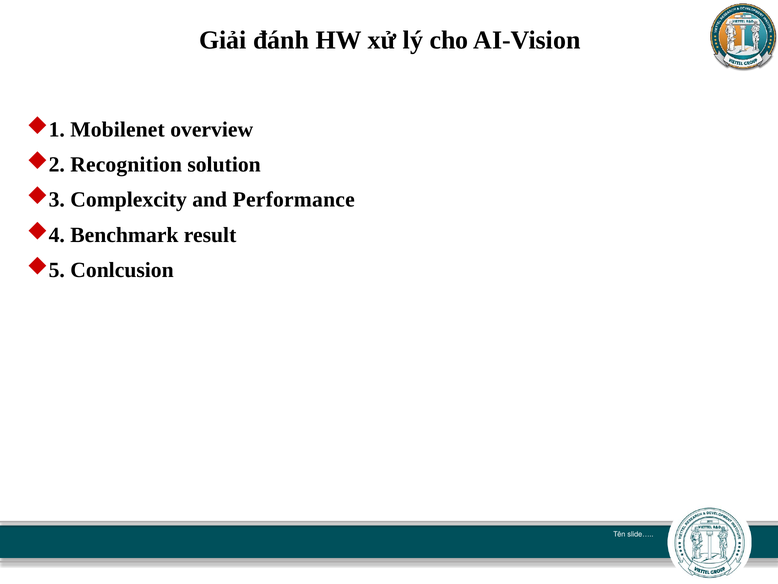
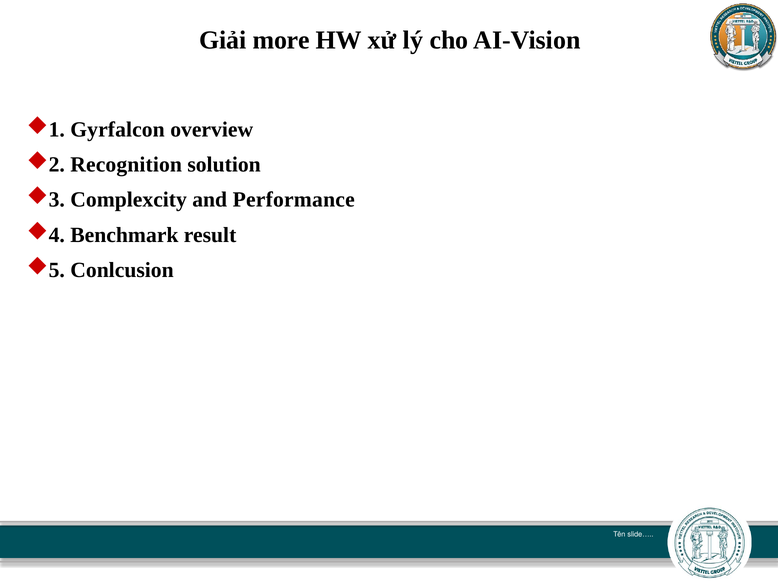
đánh: đánh -> more (281, 40)
Mobilenet: Mobilenet -> Gyrfalcon (118, 130)
